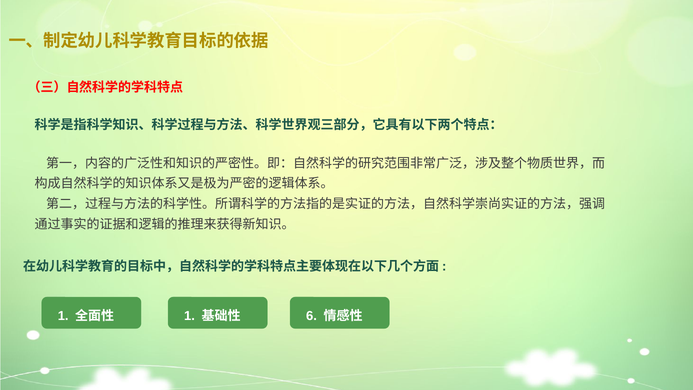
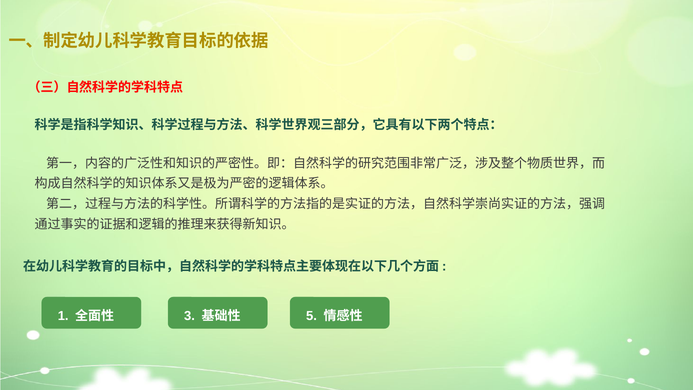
1: 1 -> 3 (190, 316)
6: 6 -> 5 (312, 316)
